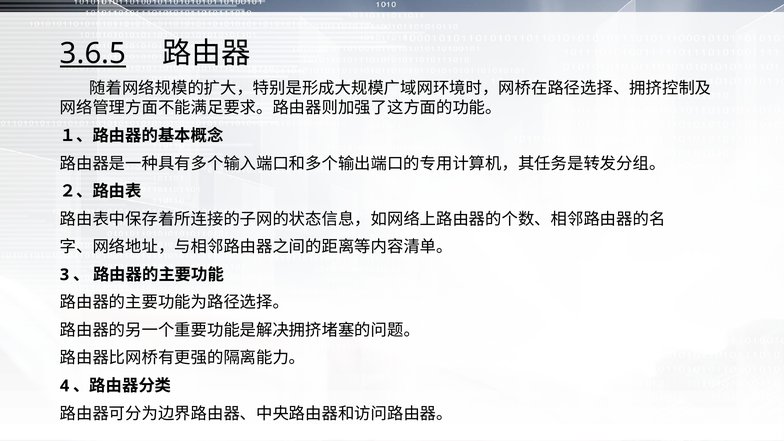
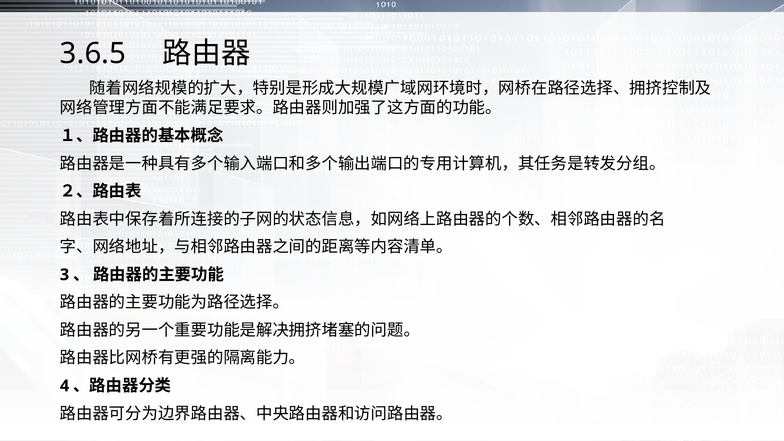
3.6.5 underline: present -> none (93, 54)
